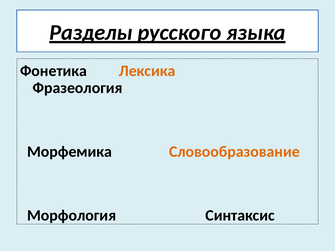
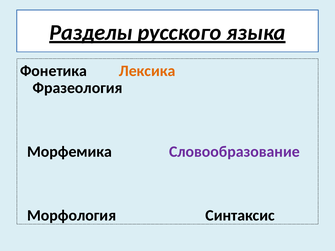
Словообразование colour: orange -> purple (234, 152)
